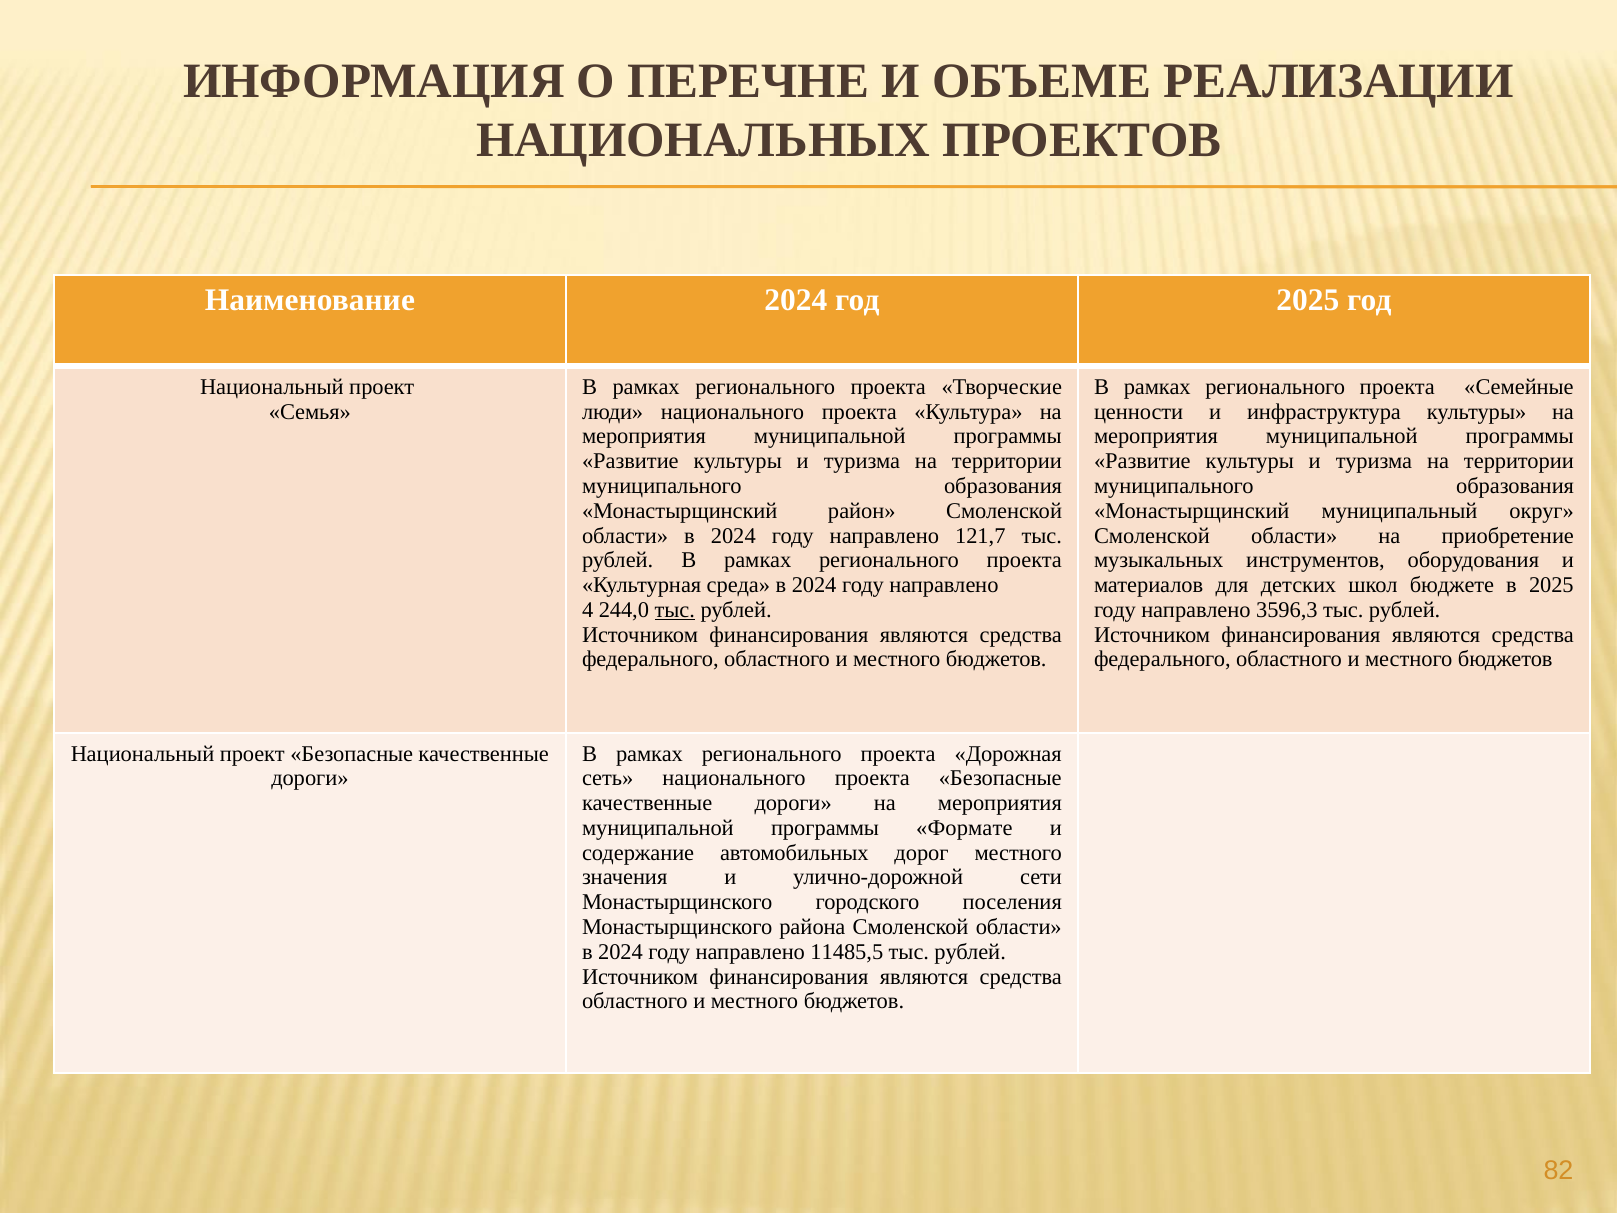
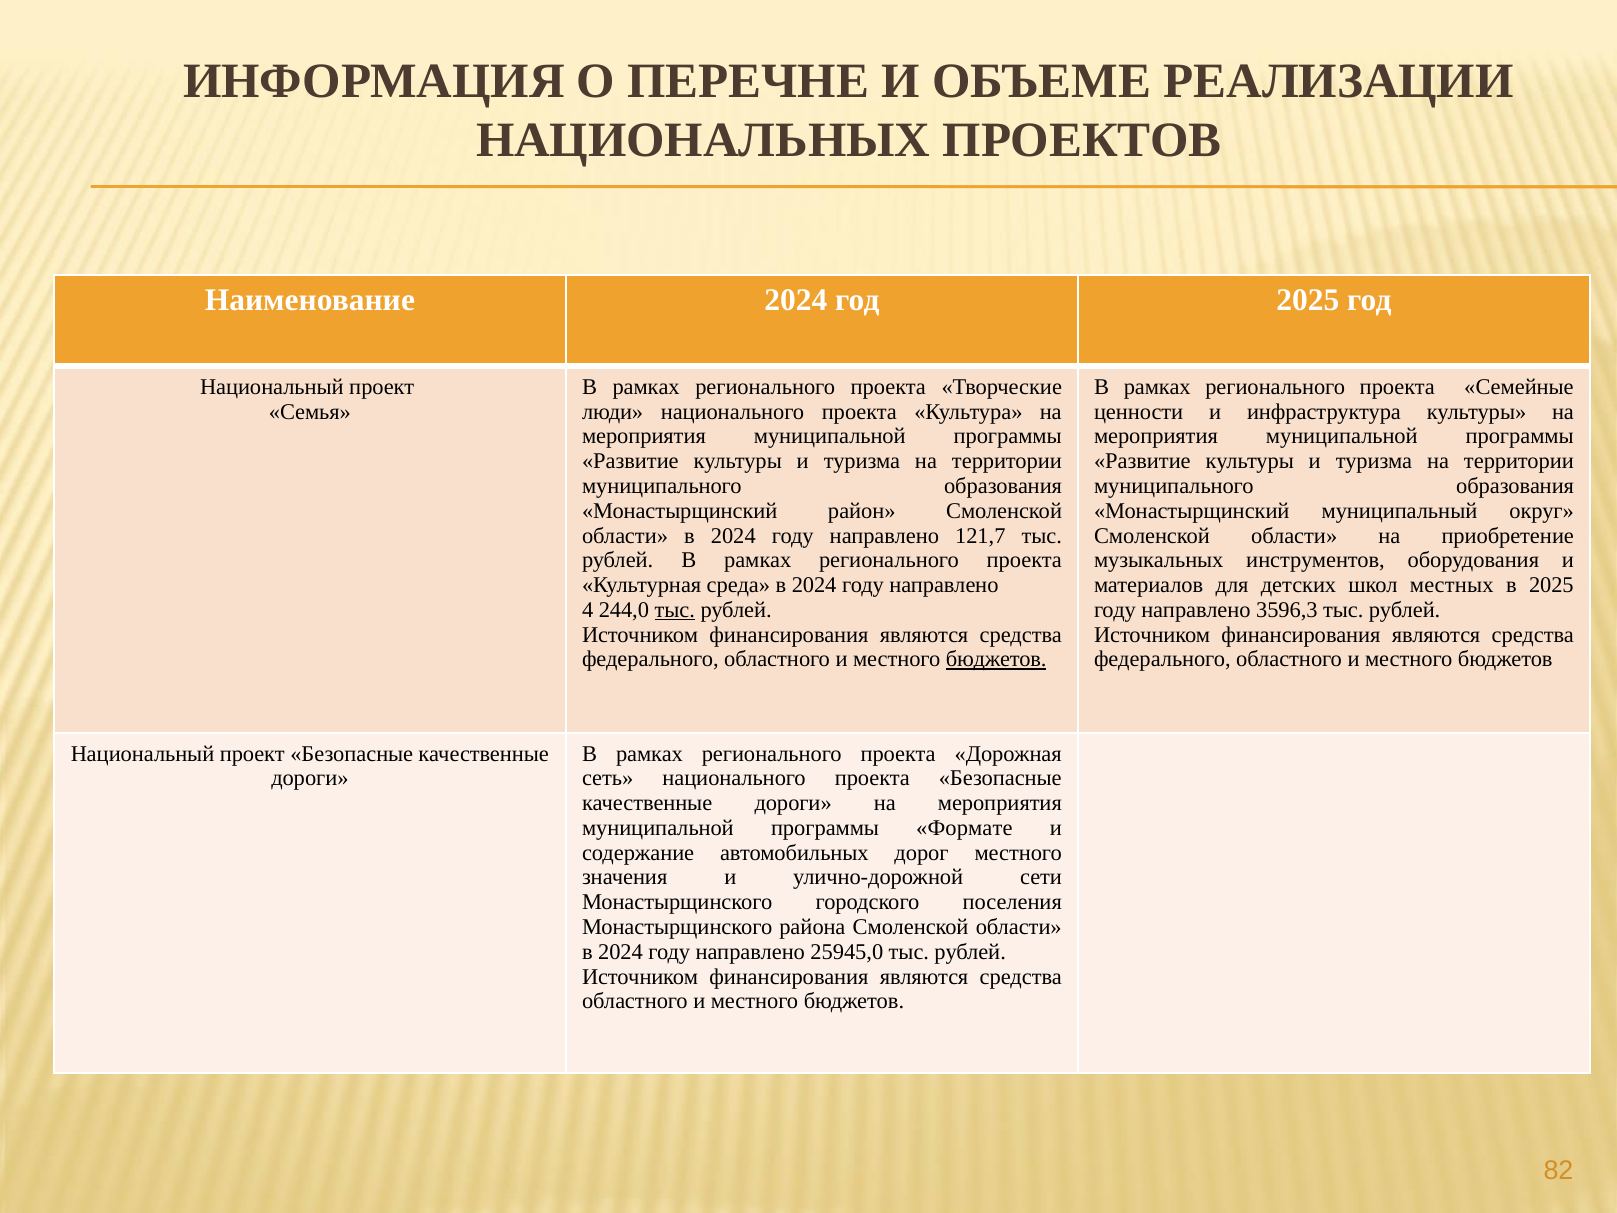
бюджете: бюджете -> местных (1452, 585)
бюджетов underline: none -> present (996, 659)
11485,5: 11485,5 -> 25945,0 (847, 952)
